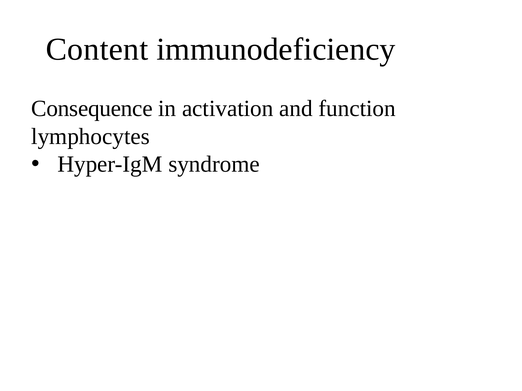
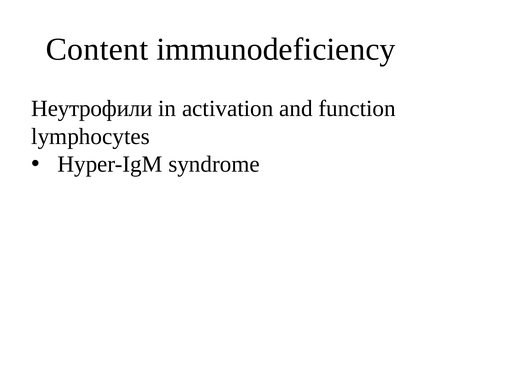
Consequence: Consequence -> Неутрофили (92, 109)
